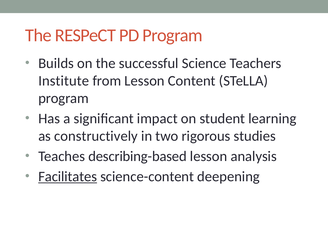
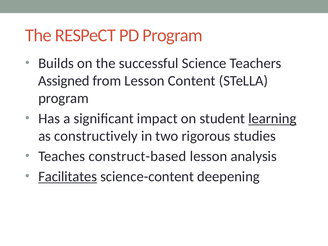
Institute: Institute -> Assigned (64, 81)
learning underline: none -> present (272, 119)
describing-based: describing-based -> construct-based (137, 156)
